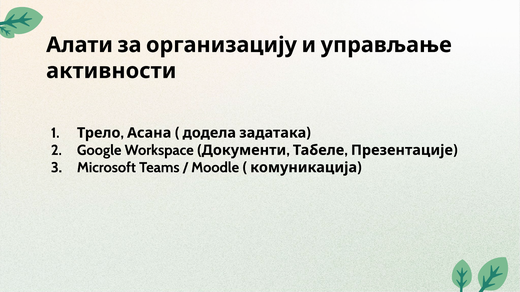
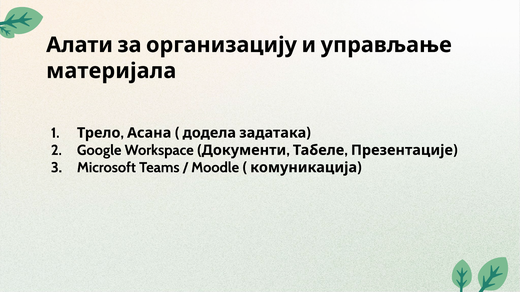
активности: активности -> материјала (111, 71)
